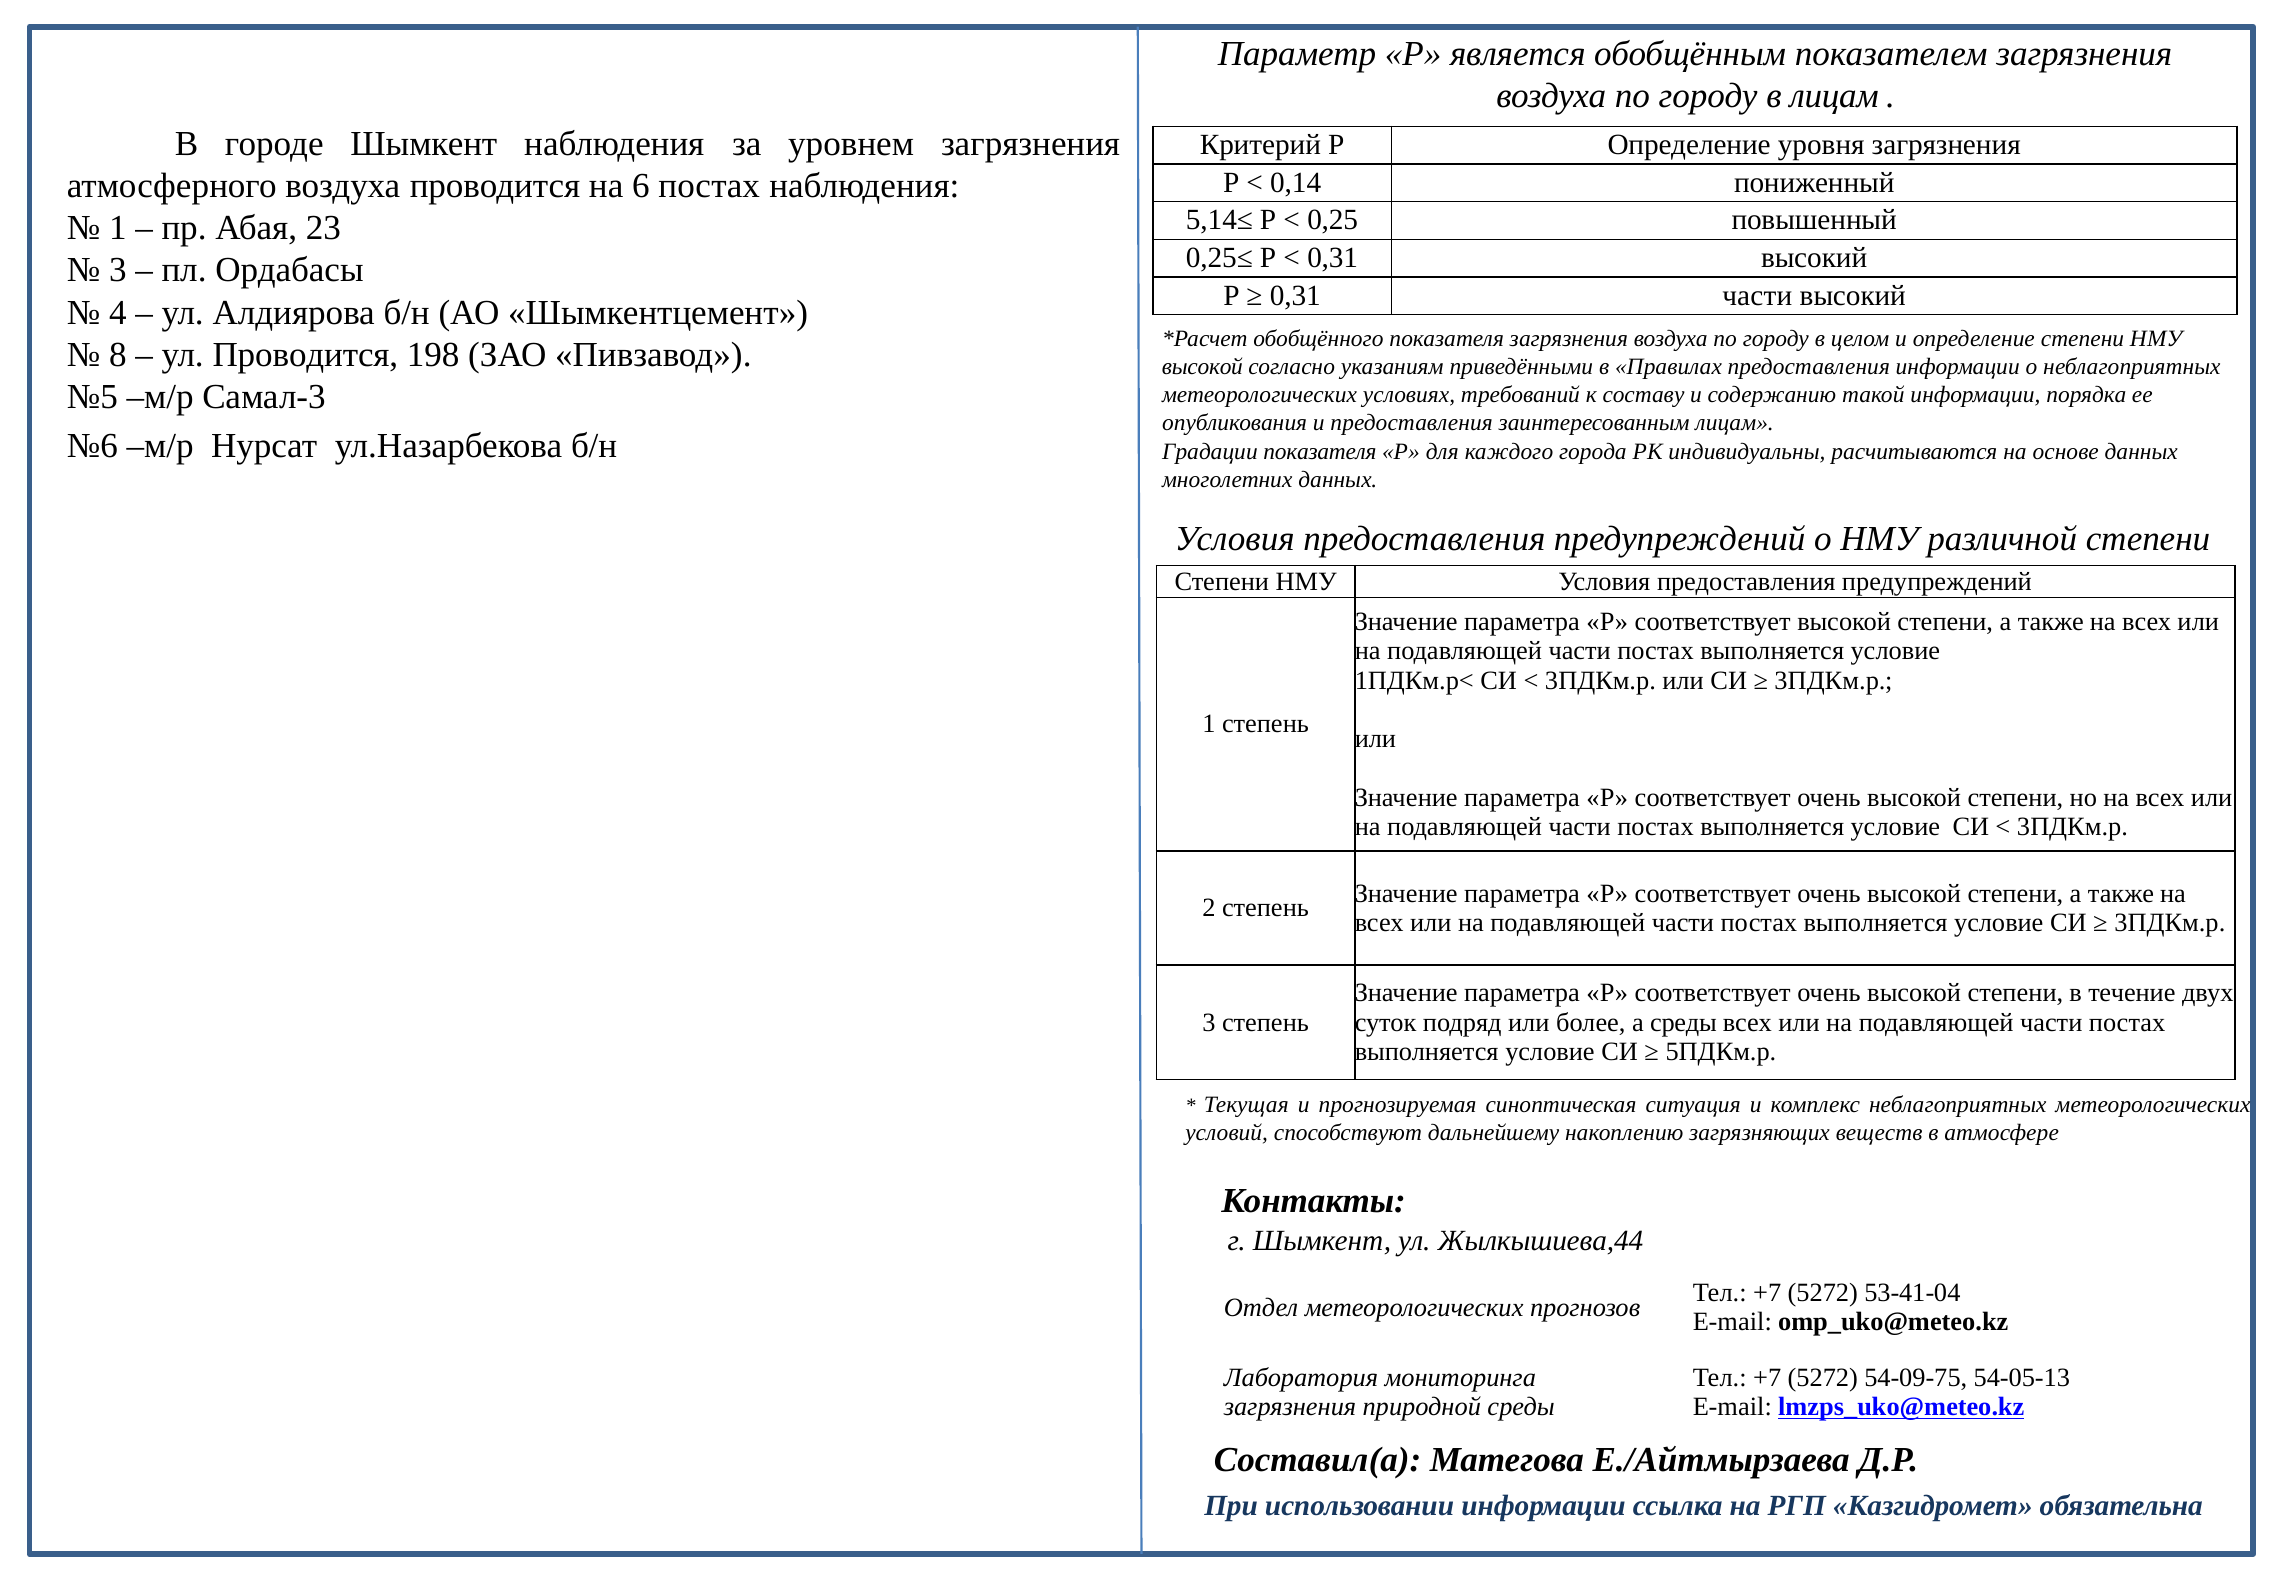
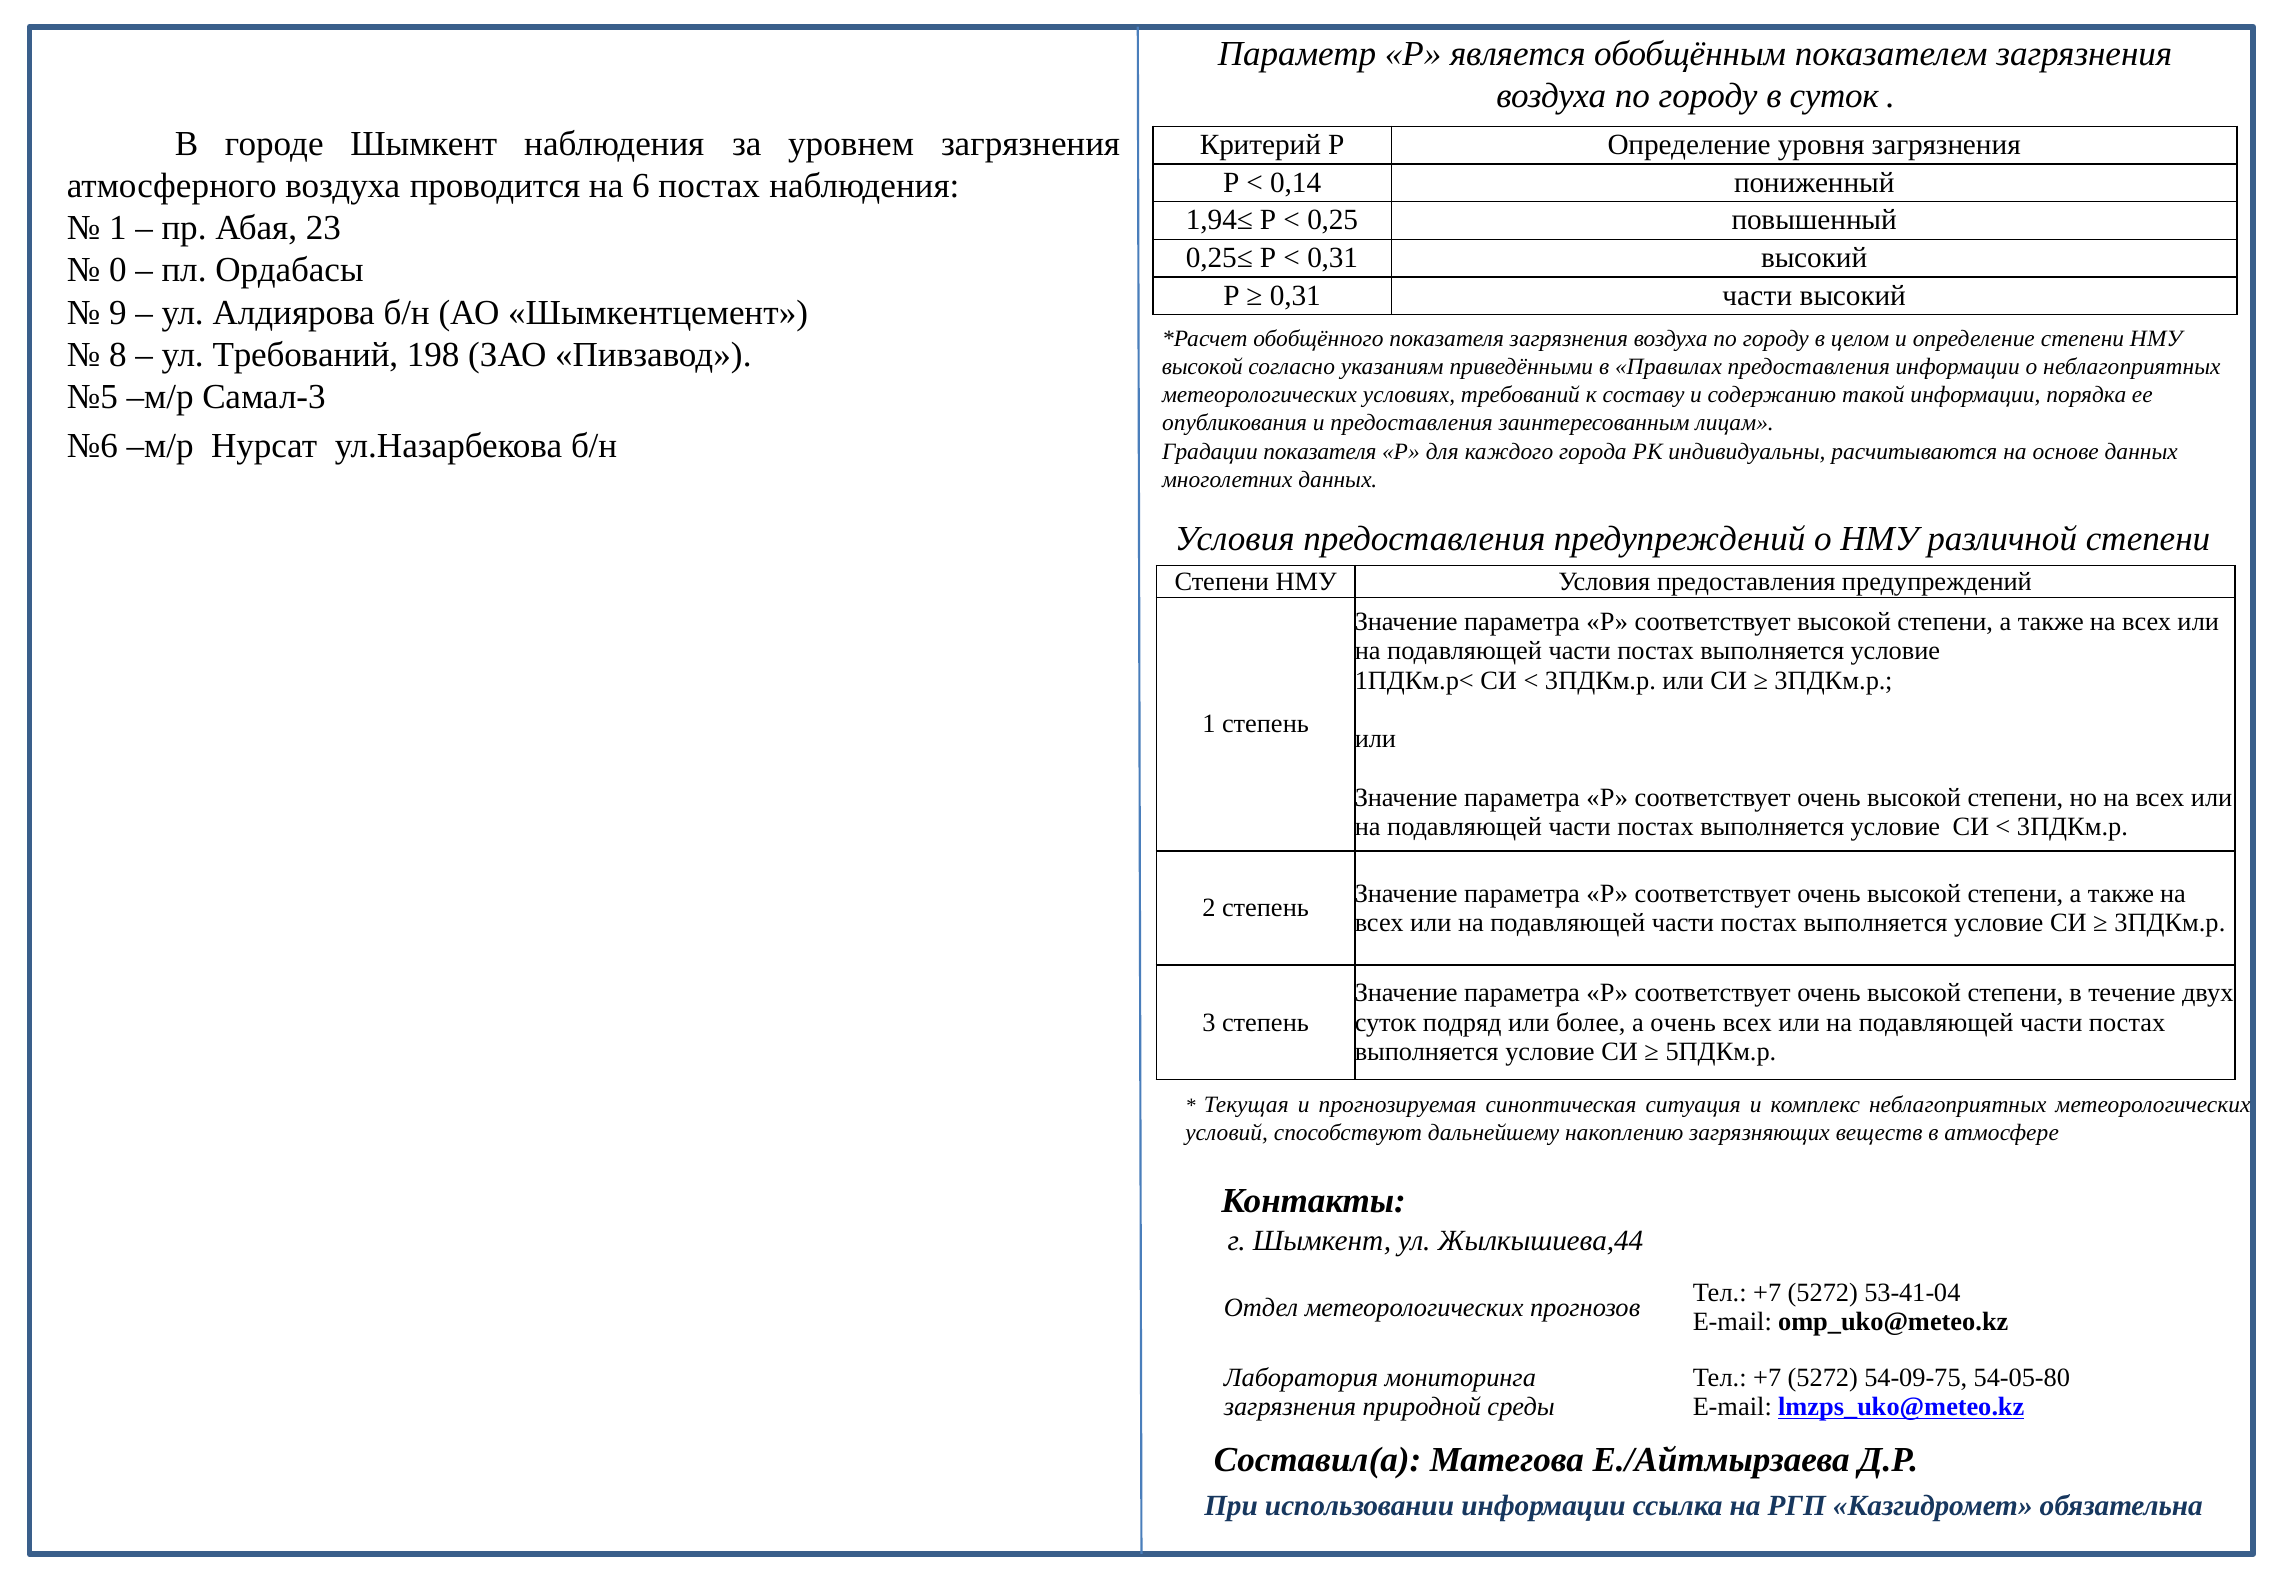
в лицам: лицам -> суток (1834, 96)
5,14≤: 5,14≤ -> 1,94≤ (1219, 220)
3: 3 -> 0 (118, 270)
4: 4 -> 9 (118, 312)
ул Проводится: Проводится -> Требований (305, 354)
а среды: среды -> очень (1683, 1022)
54-05-13: 54-05-13 -> 54-05-80 (2022, 1377)
